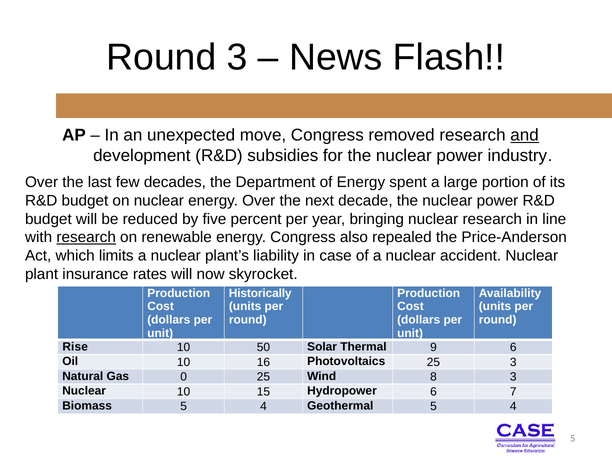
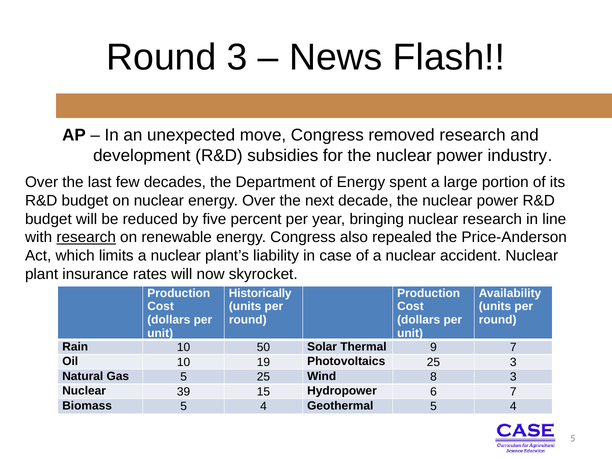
and underline: present -> none (525, 135)
Rise: Rise -> Rain (75, 347)
9 6: 6 -> 7 (513, 347)
16: 16 -> 19 (263, 362)
Gas 0: 0 -> 5 (184, 377)
Nuclear 10: 10 -> 39 (184, 392)
